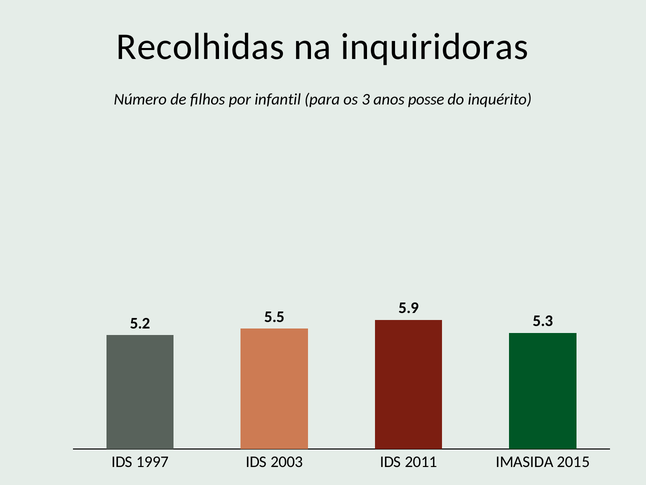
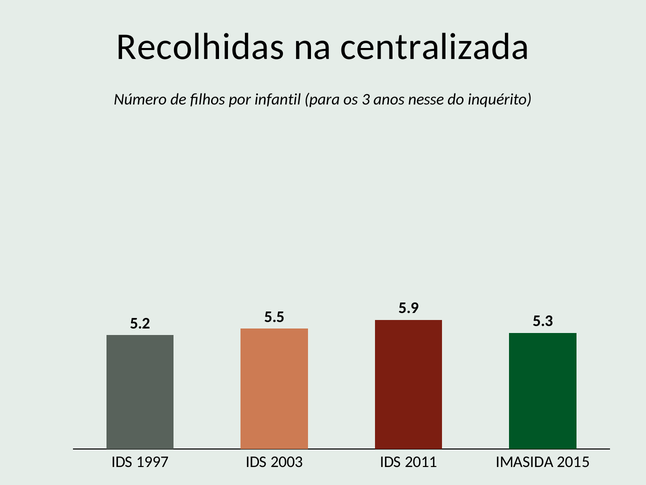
inquiridoras: inquiridoras -> centralizada (435, 47)
posse: posse -> nesse (426, 100)
